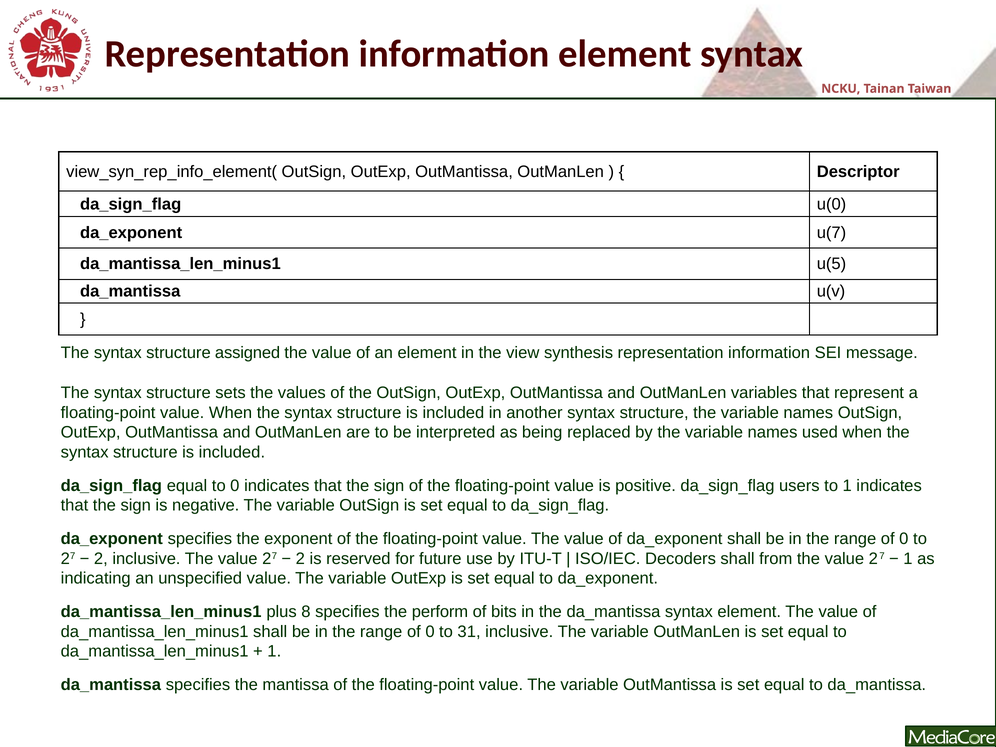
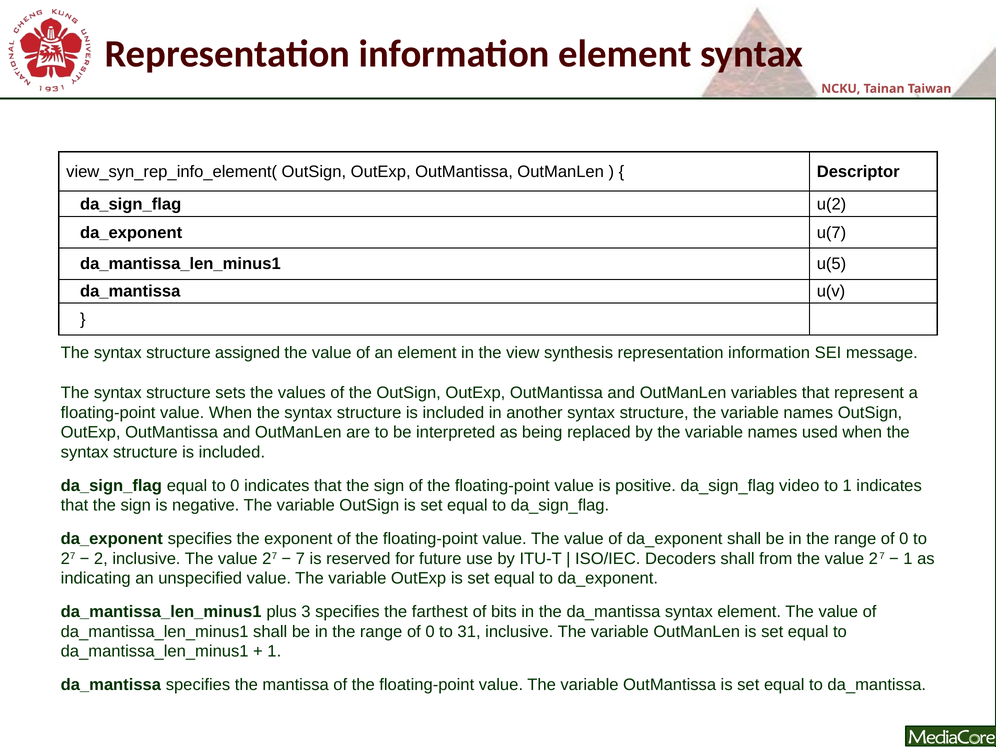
u(0: u(0 -> u(2 (832, 204)
users: users -> video (799, 486)
2: 2 -> 7 (300, 559)
8: 8 -> 3 (306, 612)
perform: perform -> farthest (440, 612)
